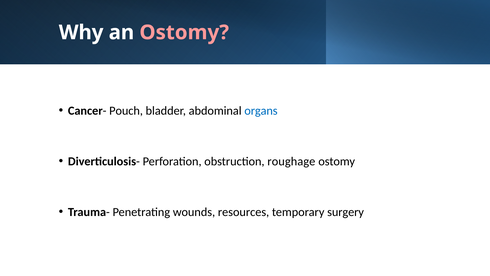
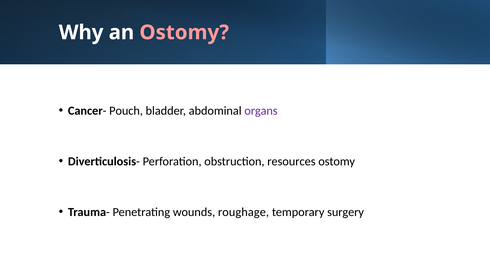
organs colour: blue -> purple (261, 111)
roughage: roughage -> resources (291, 161)
resources: resources -> roughage (243, 212)
